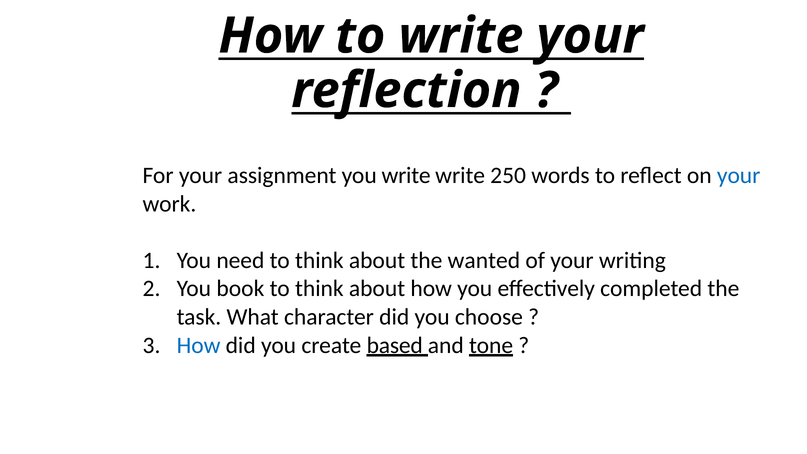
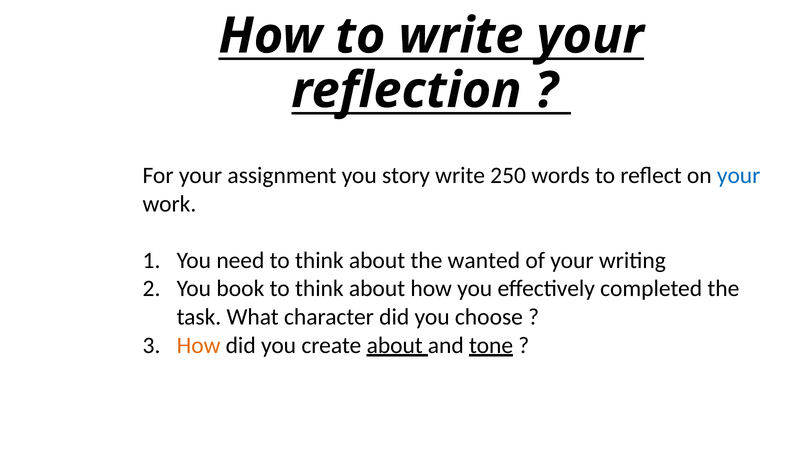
you write: write -> story (406, 176)
How colour: blue -> orange (199, 345)
create based: based -> about (395, 345)
